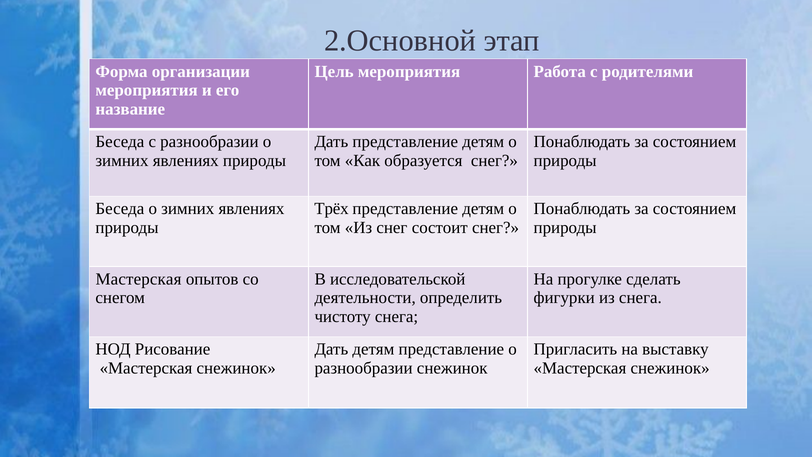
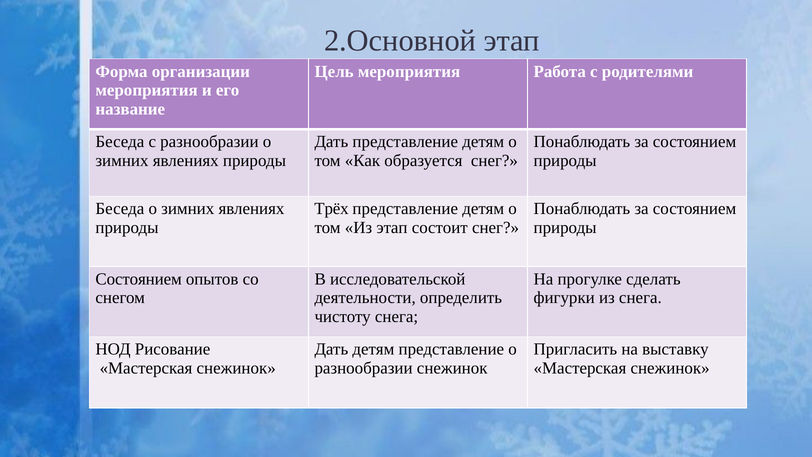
Из снег: снег -> этап (392, 227)
Мастерская: Мастерская -> Состоянием (139, 279)
